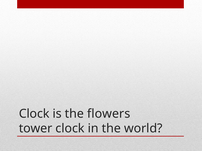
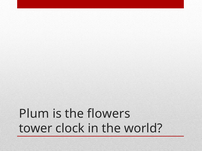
Clock: Clock -> Plum (34, 114)
